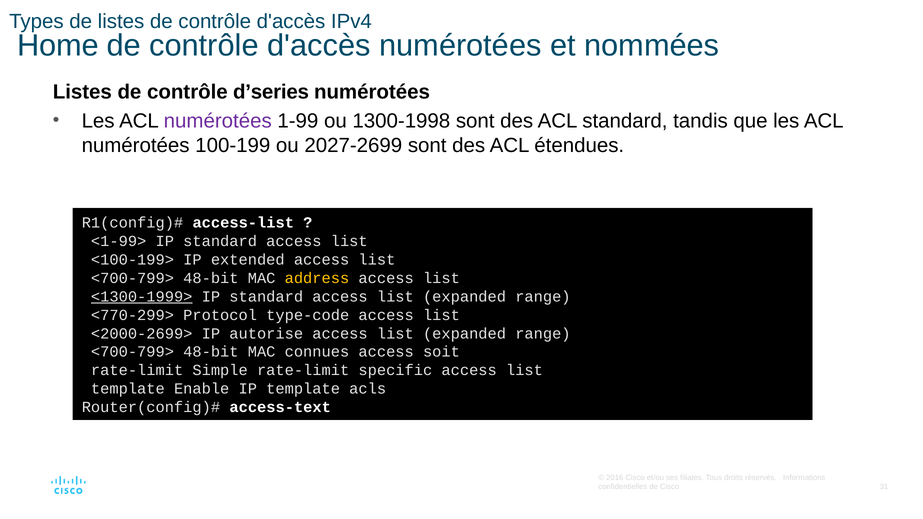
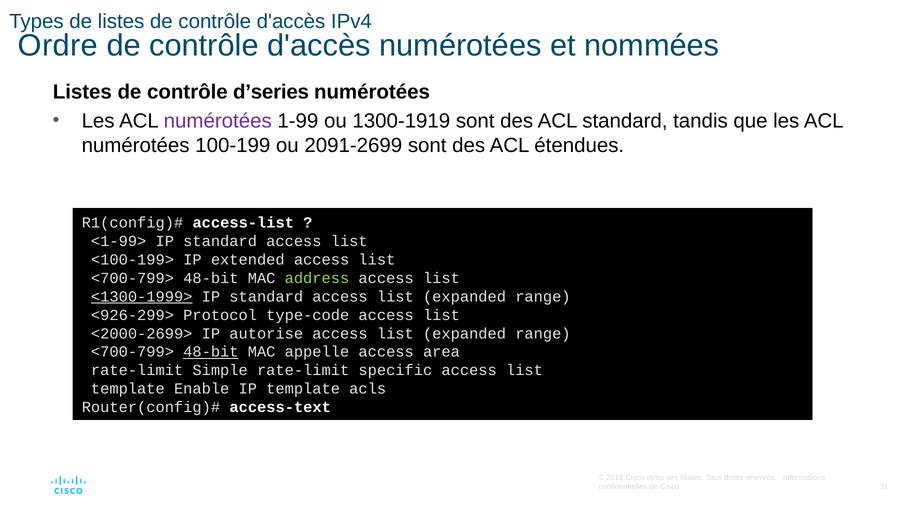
Home: Home -> Ordre (58, 45)
1300-1998: 1300-1998 -> 1300-1919 (401, 121)
2027-2699: 2027-2699 -> 2091-2699 (353, 146)
address colour: yellow -> light green (317, 278)
<770-299>: <770-299> -> <926-299> (132, 315)
48-bit underline: none -> present (211, 352)
connues: connues -> appelle (317, 352)
soit: soit -> area (441, 352)
